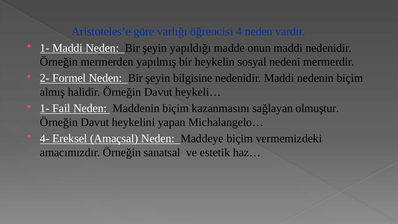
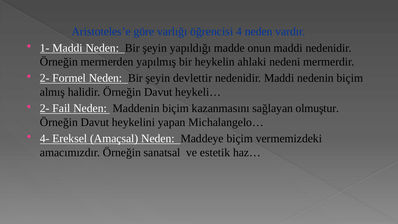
sosyal: sosyal -> ahlaki (252, 62)
bilgisine: bilgisine -> devlettir (193, 78)
1-: 1- -> 2- (45, 108)
